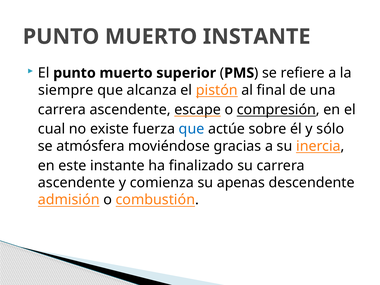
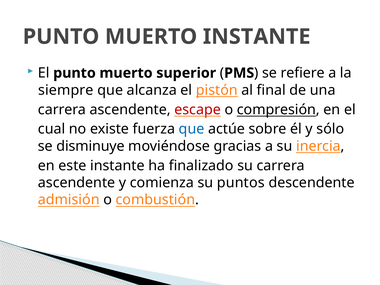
escape colour: black -> red (198, 110)
atmósfera: atmósfera -> disminuye (91, 146)
apenas: apenas -> puntos (241, 183)
